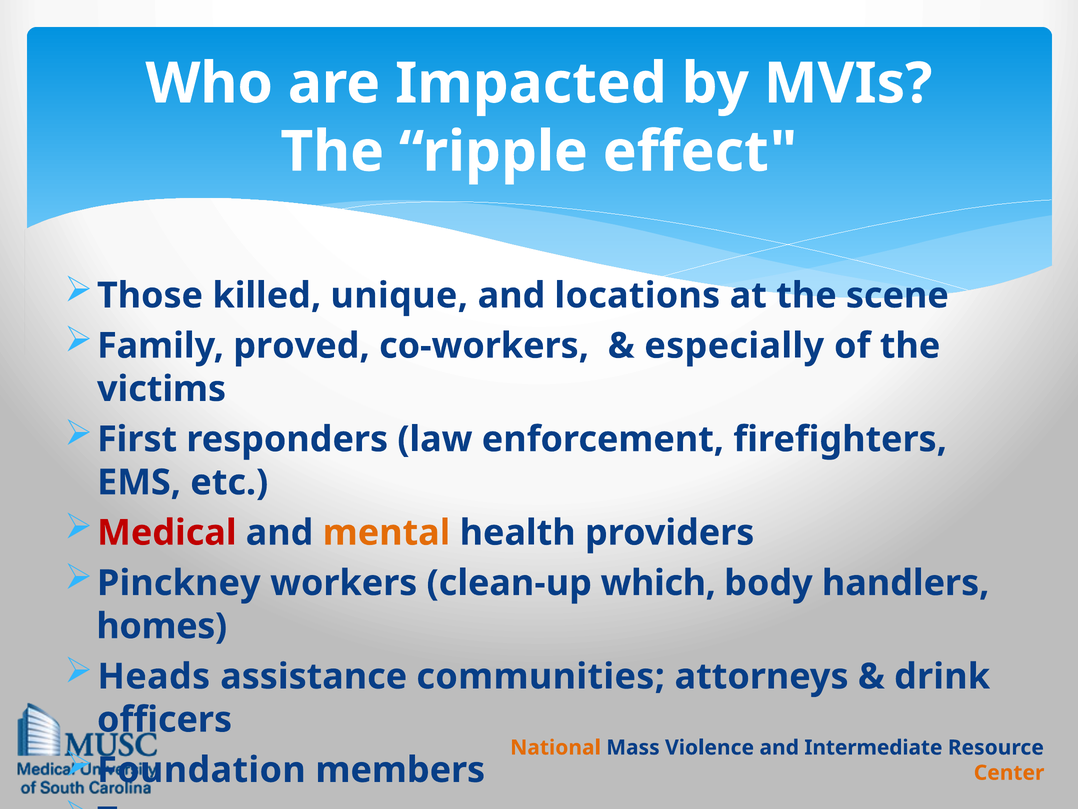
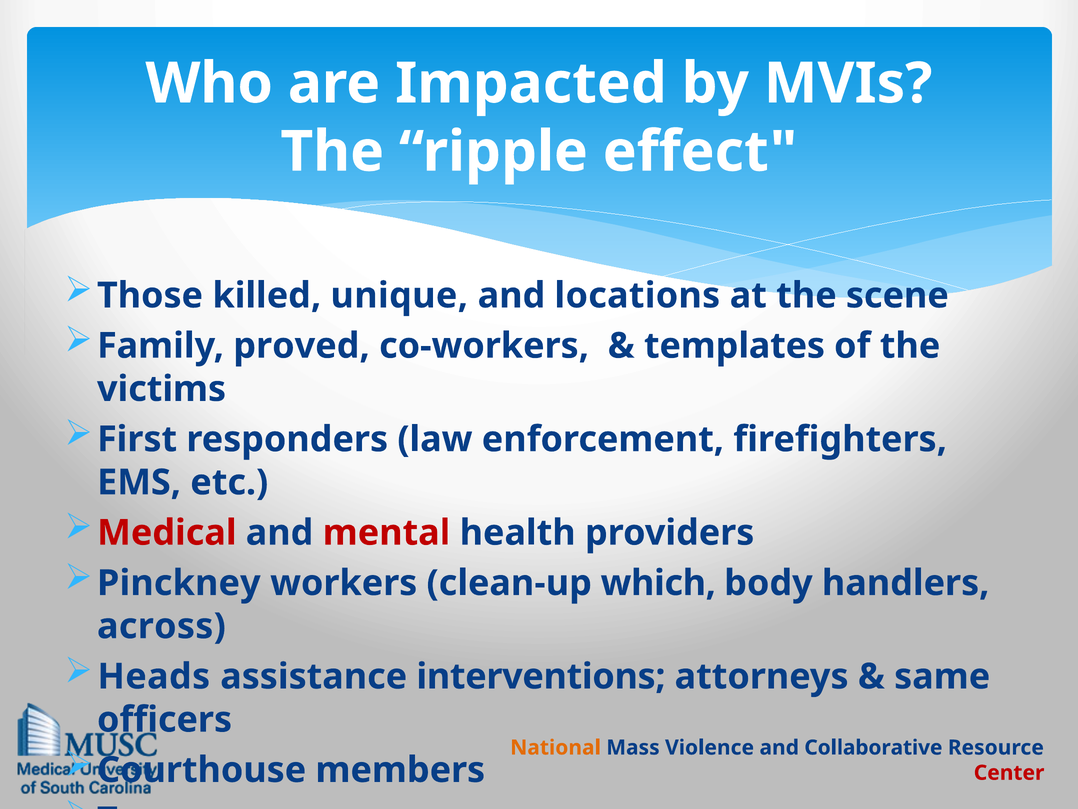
especially: especially -> templates (734, 346)
mental colour: orange -> red (387, 532)
homes: homes -> across (161, 626)
communities: communities -> interventions (541, 676)
drink: drink -> same (942, 676)
Intermediate: Intermediate -> Collaborative (873, 747)
Foundation: Foundation -> Courthouse (202, 770)
Center colour: orange -> red (1009, 772)
